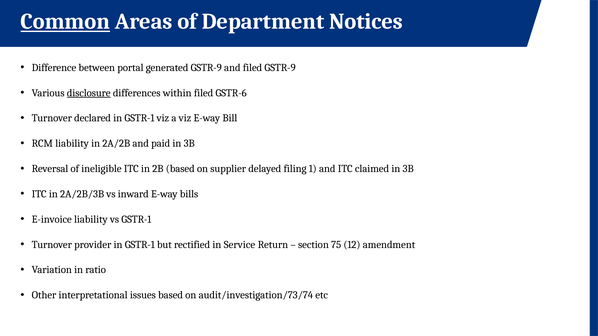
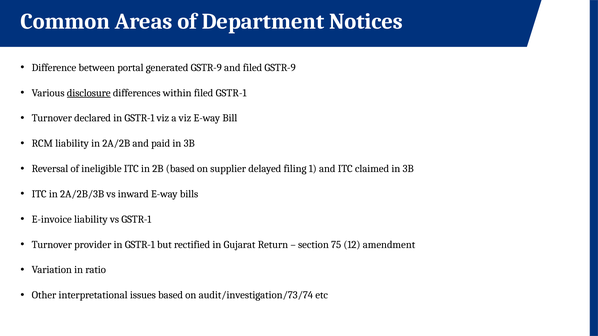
Common underline: present -> none (65, 22)
filed GSTR-6: GSTR-6 -> GSTR-1 (231, 93)
Service: Service -> Gujarat (240, 245)
